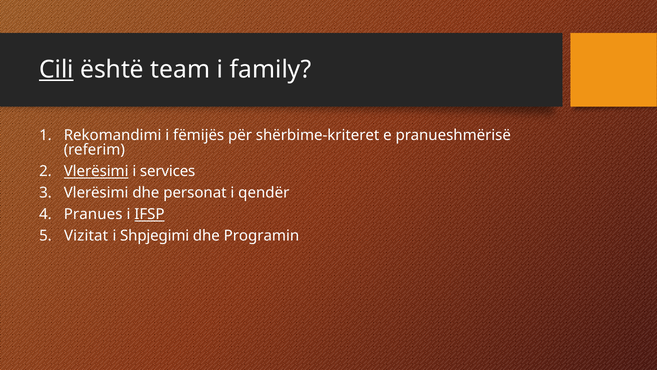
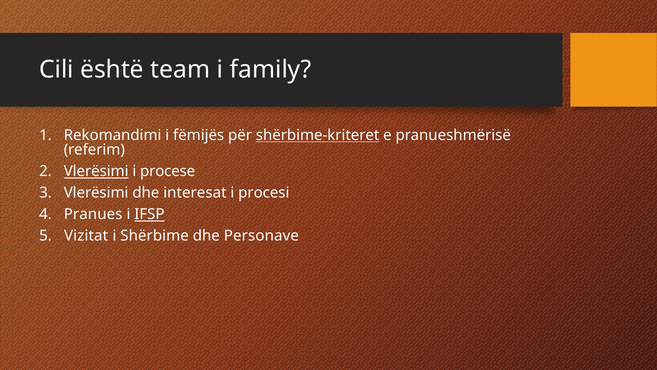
Cili underline: present -> none (56, 70)
shërbime-kriteret underline: none -> present (318, 135)
services: services -> procese (168, 171)
personat: personat -> interesat (195, 193)
qendër: qendër -> procesi (264, 193)
Shpjegimi: Shpjegimi -> Shërbime (155, 236)
Programin: Programin -> Personave (261, 236)
